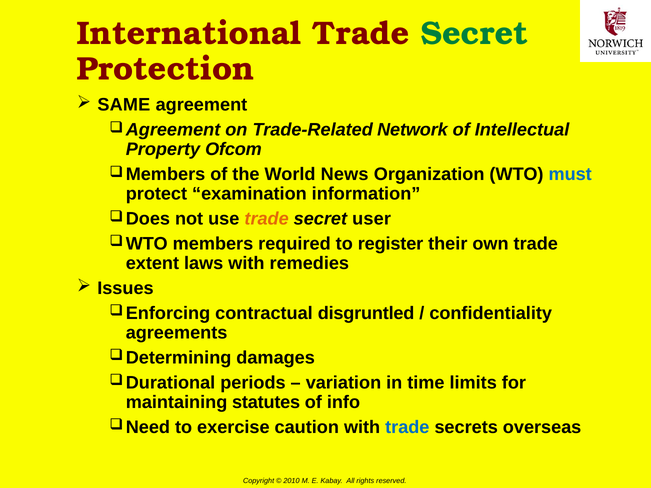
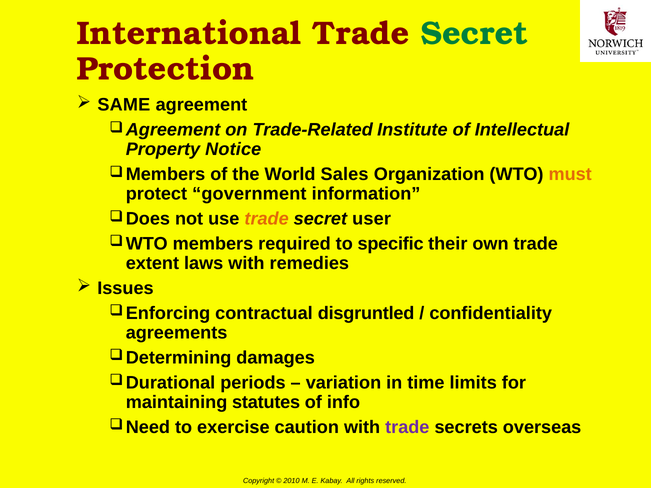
Network: Network -> Institute (412, 130)
Ofcom: Ofcom -> Notice (233, 150)
News: News -> Sales (345, 174)
must colour: blue -> orange (570, 174)
examination: examination -> government (249, 194)
register: register -> specific (391, 244)
trade colour: blue -> purple (407, 427)
